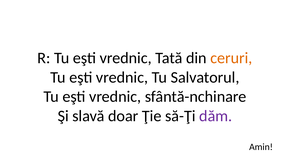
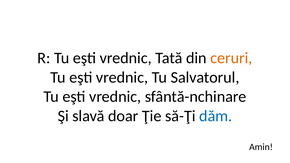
dăm colour: purple -> blue (216, 116)
